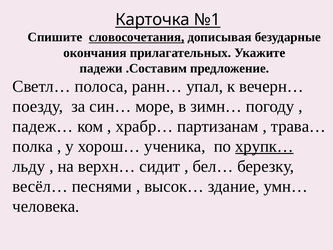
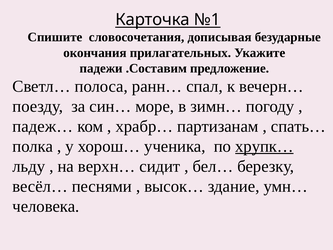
словосочетания underline: present -> none (137, 37)
упал: упал -> спал (205, 86)
трава…: трава… -> спать… (298, 126)
